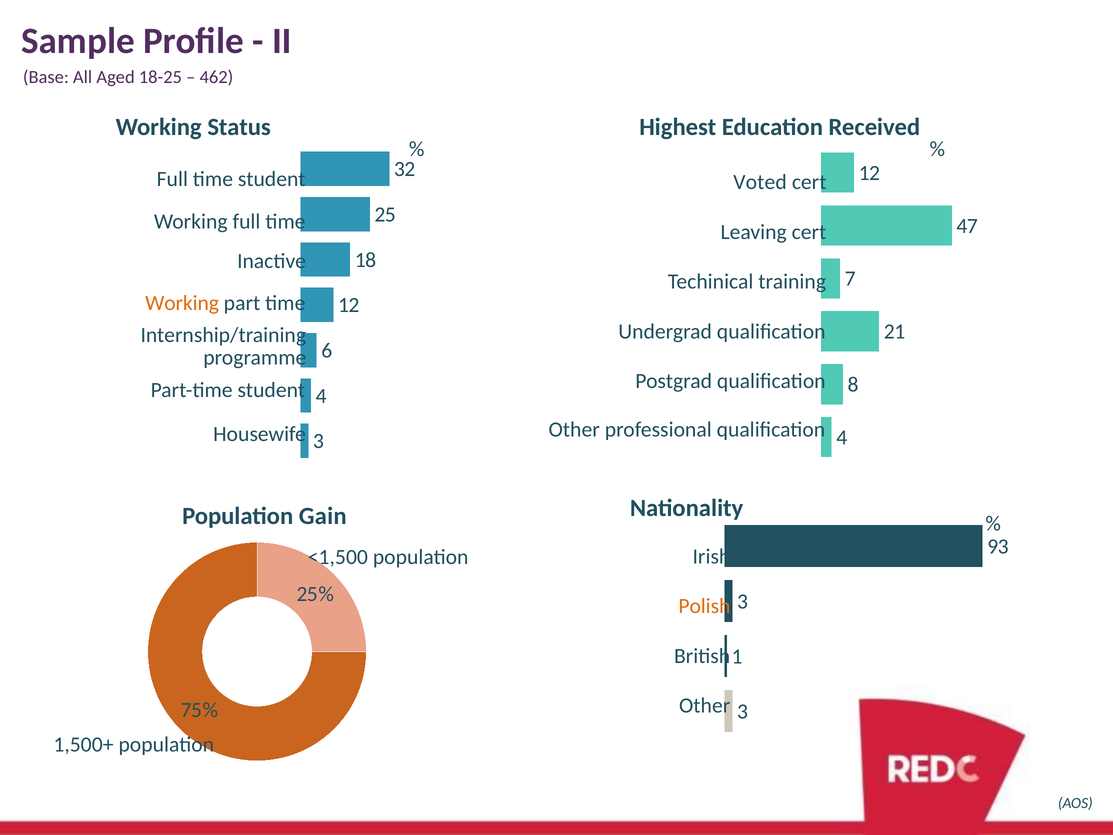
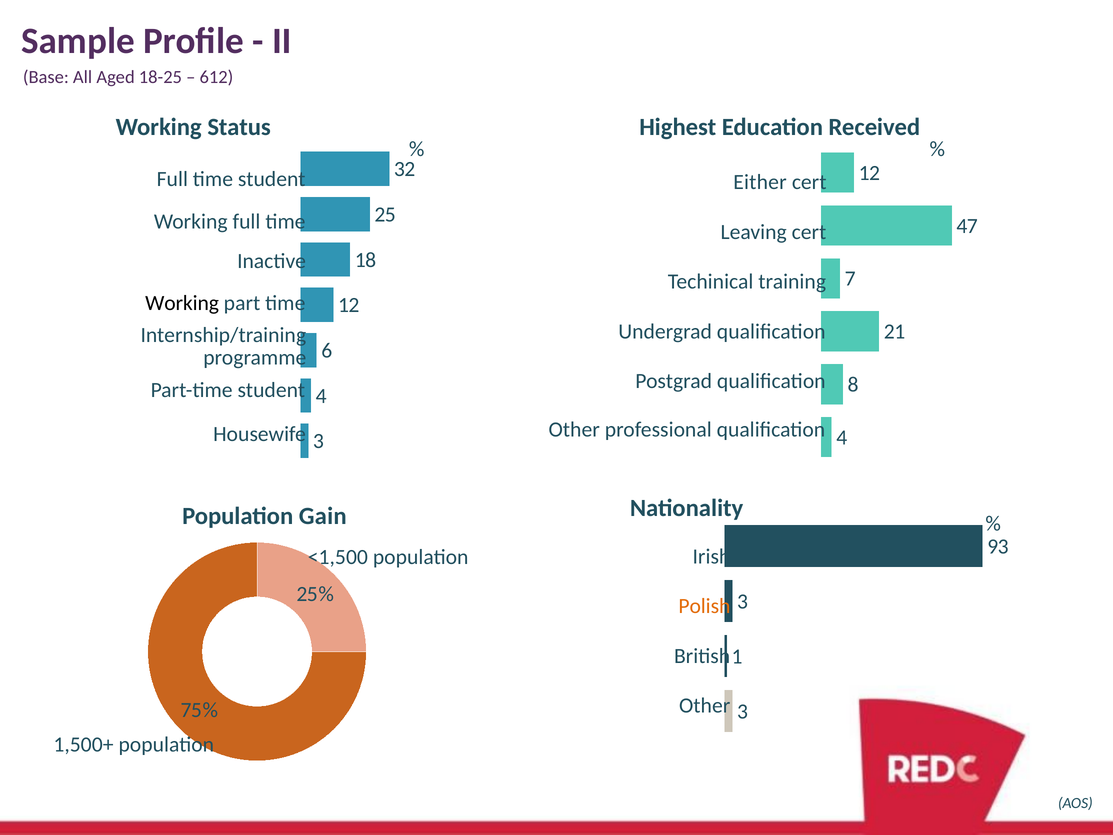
462: 462 -> 612 (216, 77)
Voted: Voted -> Either (760, 182)
Working colour: orange -> black (182, 303)
